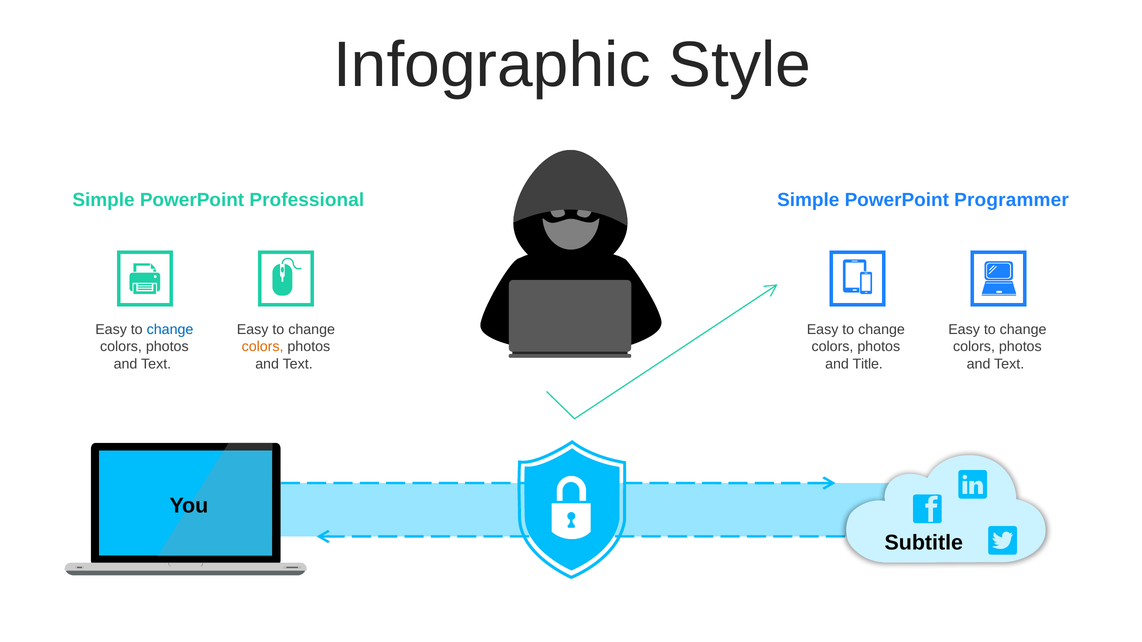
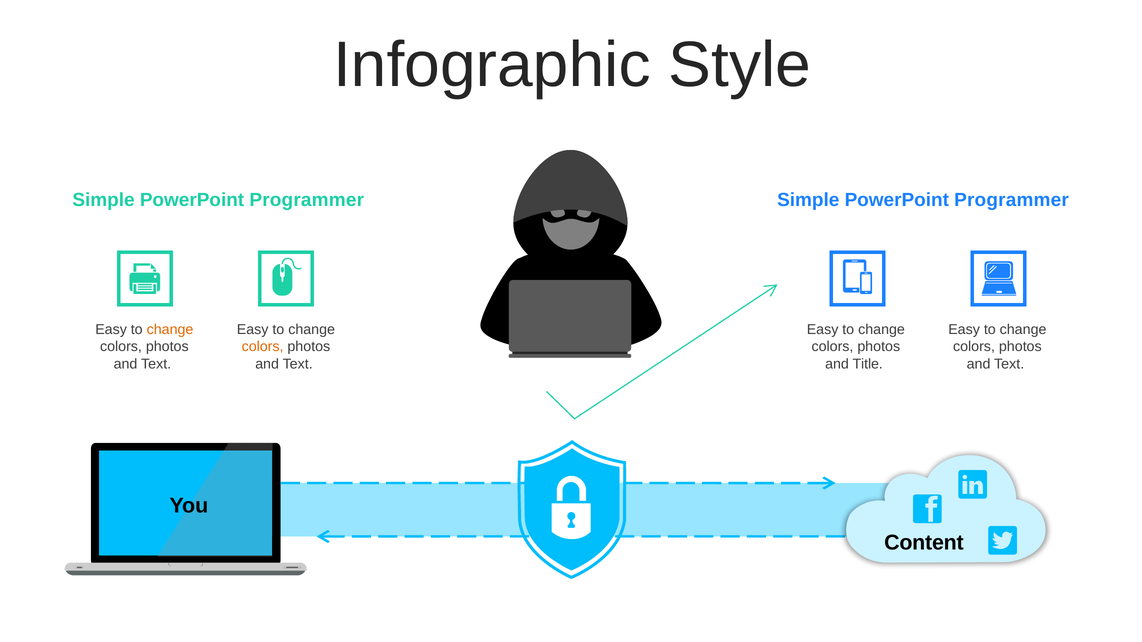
Professional: Professional -> Programmer (307, 200)
change colour: blue -> orange (170, 330)
Subtitle: Subtitle -> Content (924, 543)
